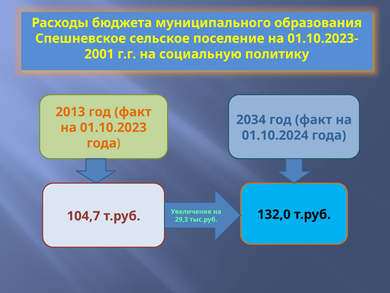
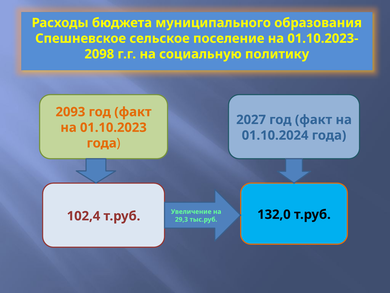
2001: 2001 -> 2098 (99, 54)
2013: 2013 -> 2093 (70, 112)
2034: 2034 -> 2027 (251, 120)
104,7: 104,7 -> 102,4 (83, 216)
